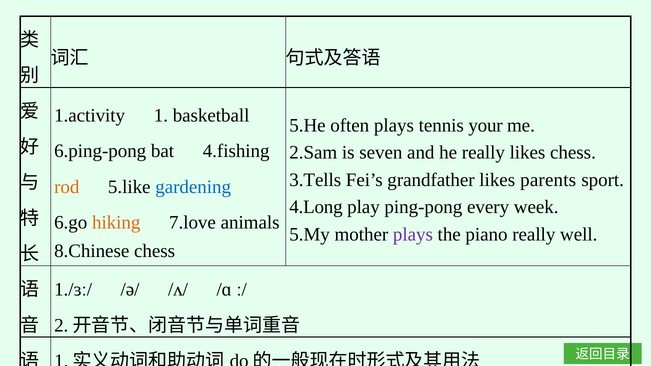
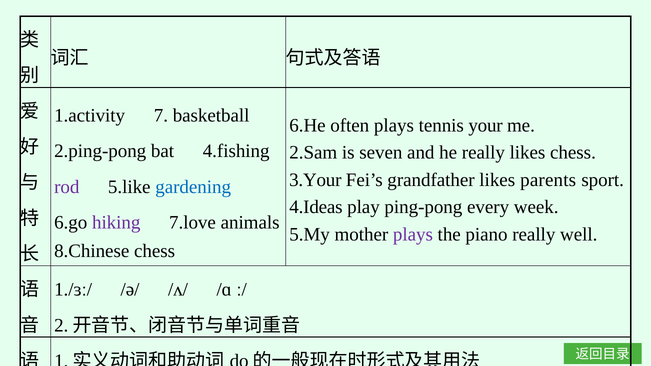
1.activity 1: 1 -> 7 (161, 116)
5.He: 5.He -> 6.He (307, 125)
6.ping-pong: 6.ping-pong -> 2.ping-pong (100, 151)
3.Tells: 3.Tells -> 3.Your (315, 180)
rod colour: orange -> purple (67, 187)
4.Long: 4.Long -> 4.Ideas (316, 207)
hiking colour: orange -> purple (116, 223)
